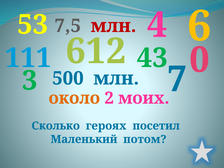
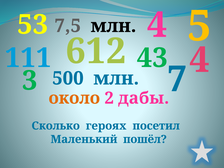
6: 6 -> 5 (199, 26)
млн colour: red -> black (113, 26)
612 0: 0 -> 4 (199, 60)
моих: моих -> дабы (144, 98)
потом: потом -> пошёл (145, 139)
